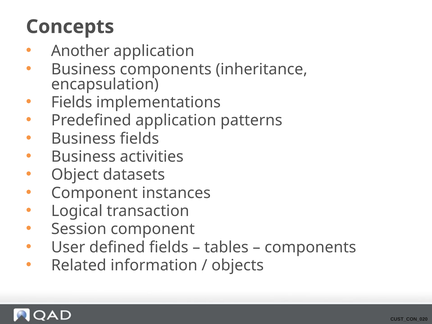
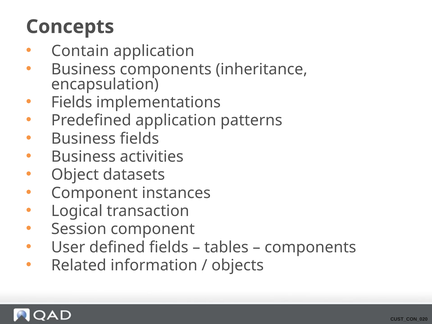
Another: Another -> Contain (80, 51)
